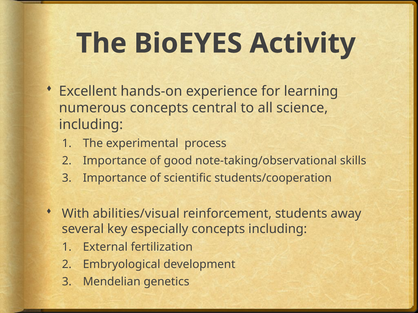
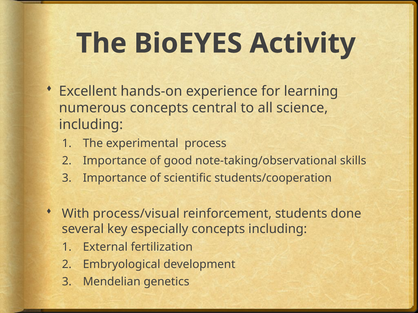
abilities/visual: abilities/visual -> process/visual (136, 214)
away: away -> done (346, 214)
